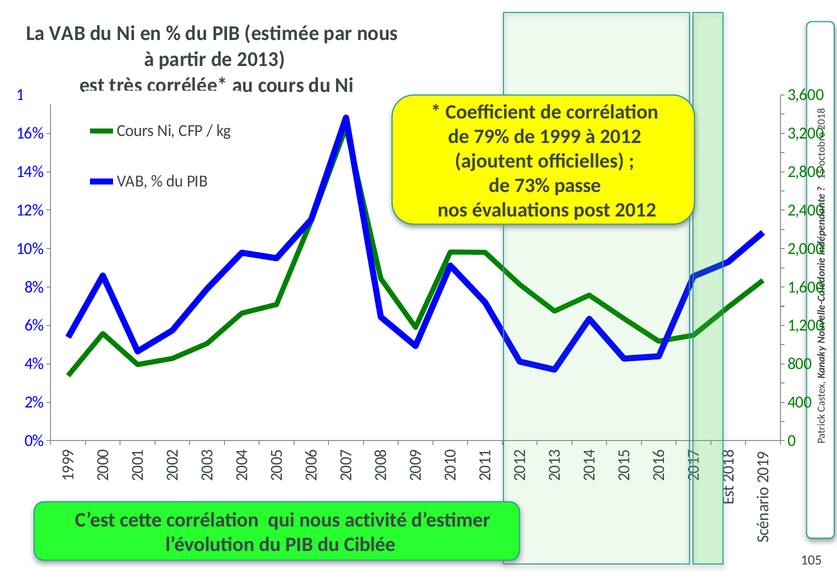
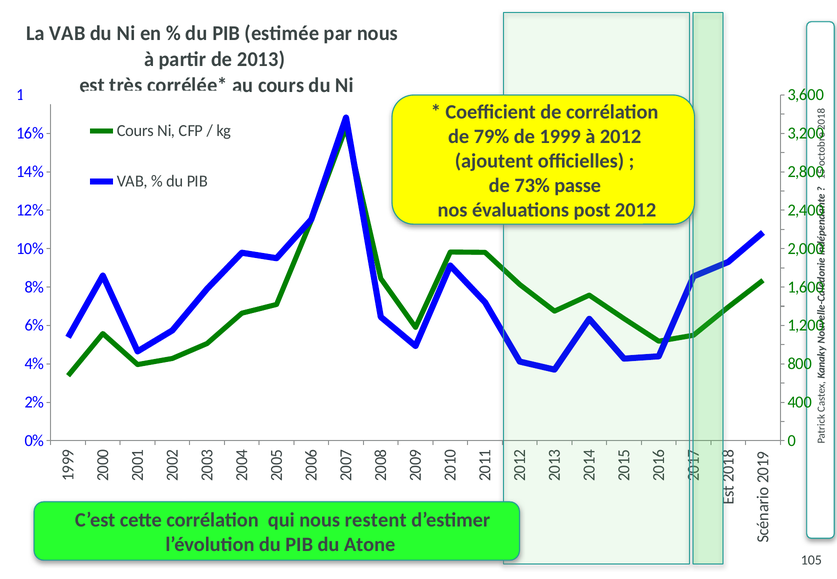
activité: activité -> restent (376, 521)
Ciblée: Ciblée -> Atone (370, 545)
